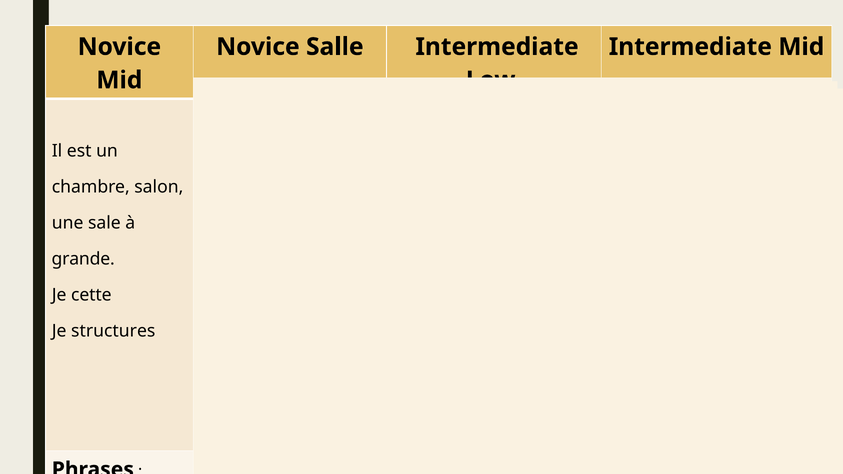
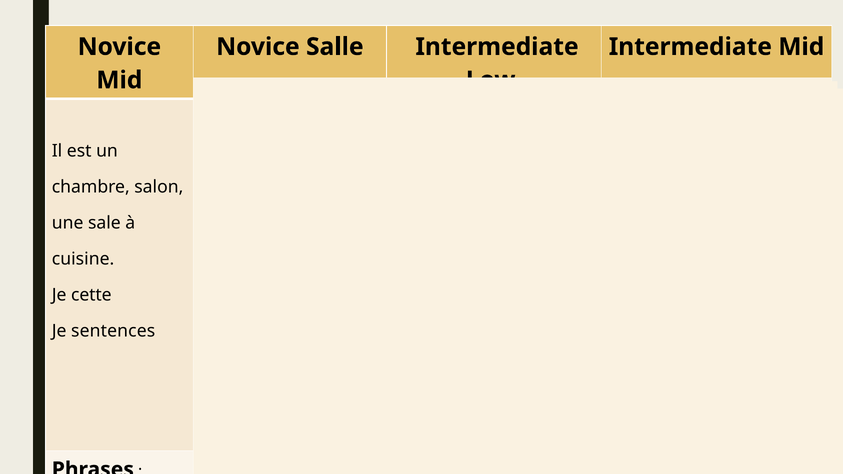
grande: grande -> cuisine (83, 259)
Je structures: structures -> sentences (113, 331)
